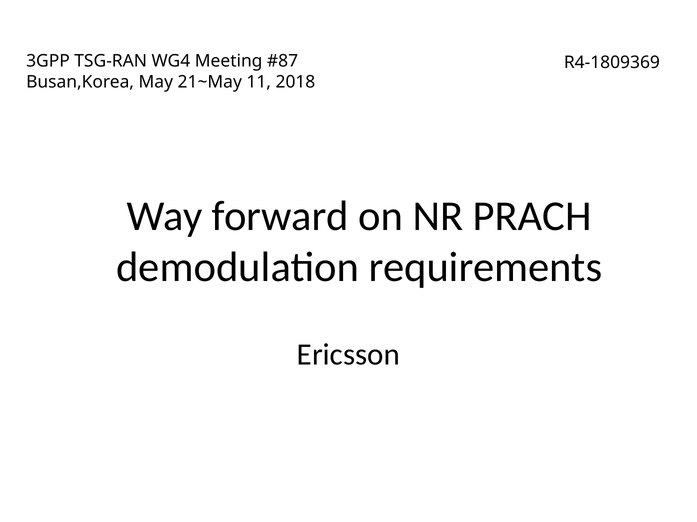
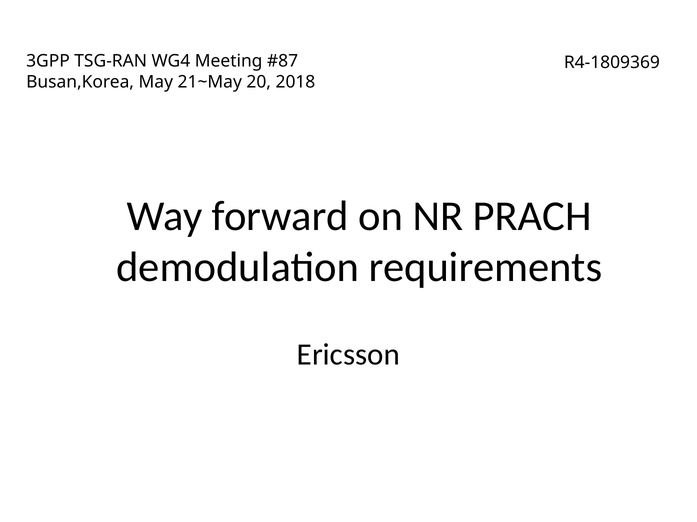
11: 11 -> 20 (259, 82)
